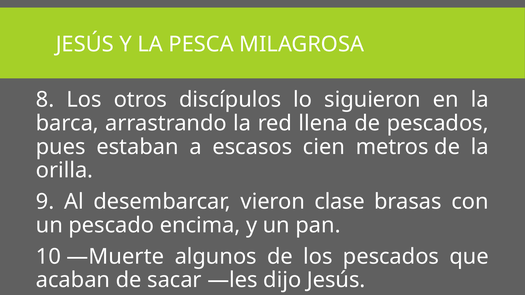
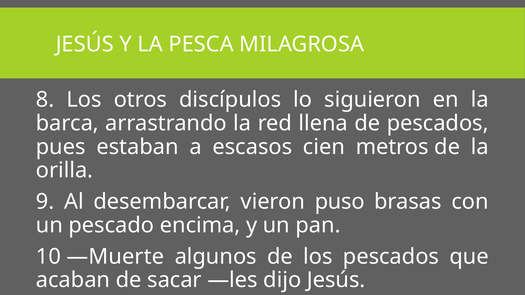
clase: clase -> puso (340, 202)
